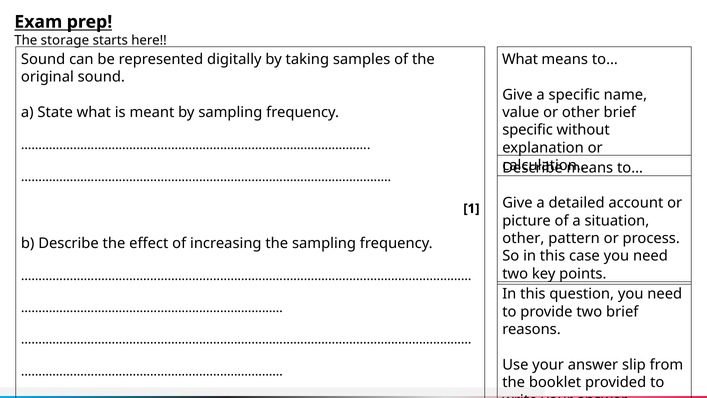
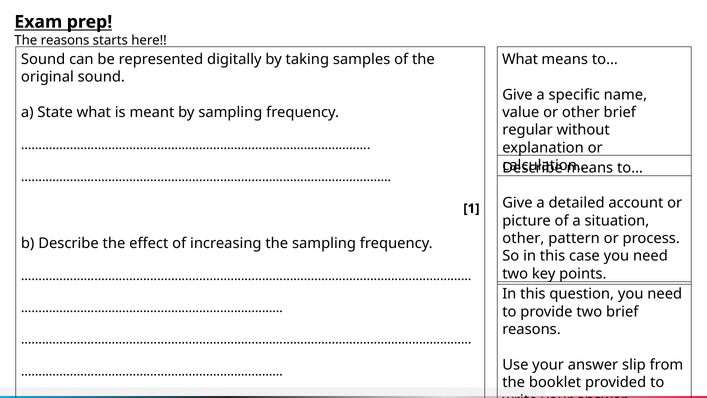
The storage: storage -> reasons (65, 40)
specific: specific -> regular (528, 130)
